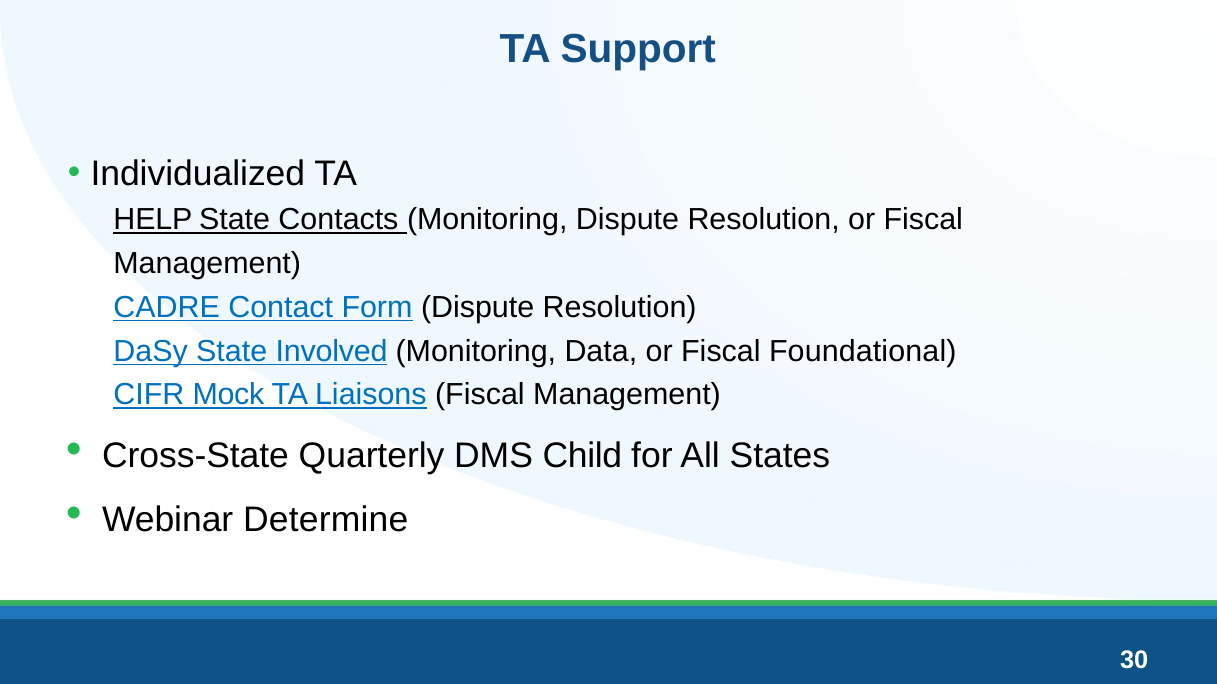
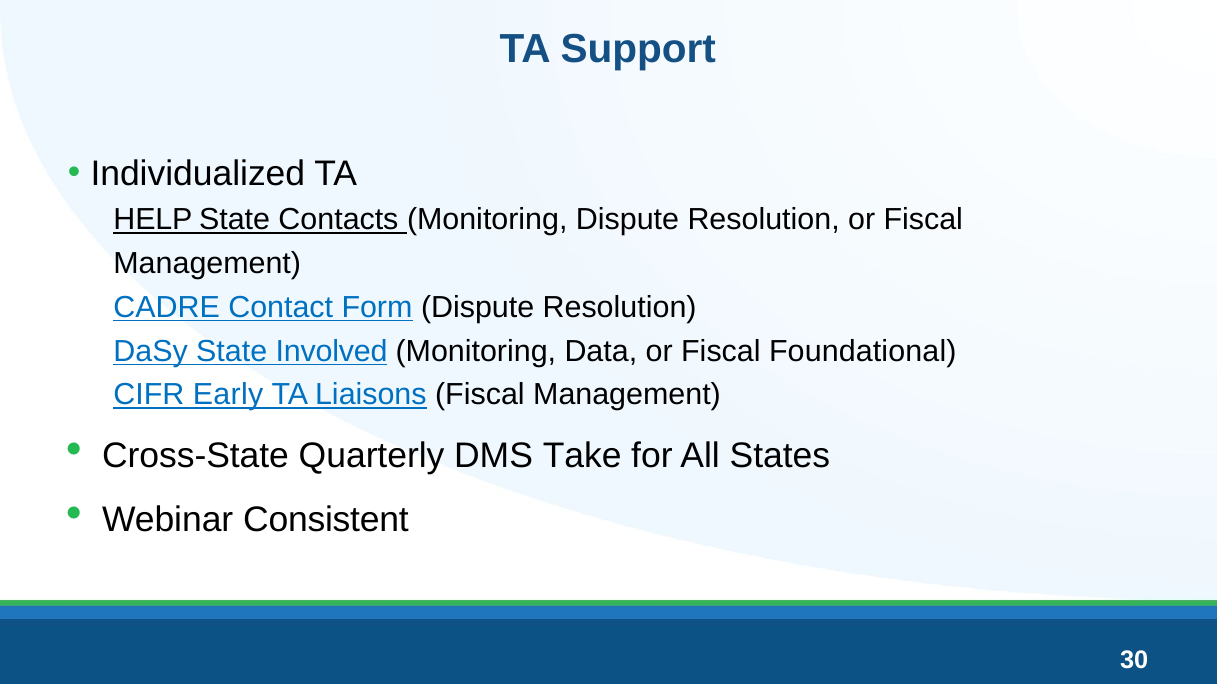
Mock: Mock -> Early (228, 395)
Child: Child -> Take (582, 456)
Determine: Determine -> Consistent (326, 520)
